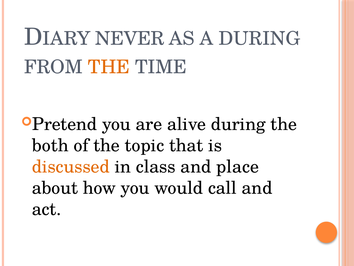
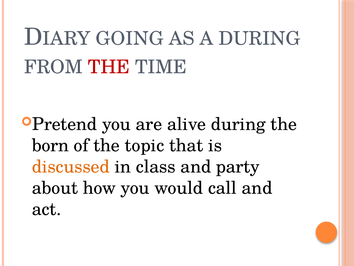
NEVER: NEVER -> GOING (130, 39)
THE colour: orange -> red (109, 67)
both: both -> born (50, 145)
place: place -> party (238, 166)
